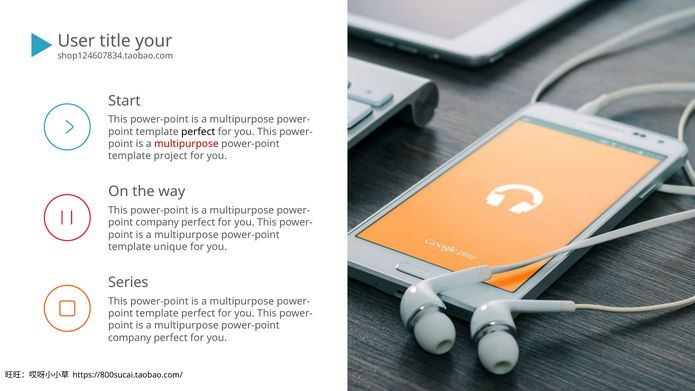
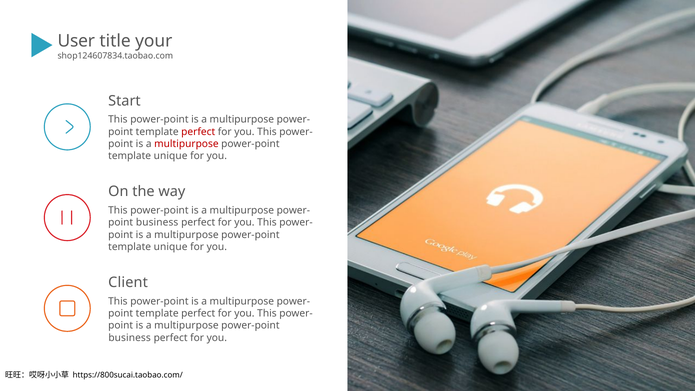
perfect colour: black -> red (198, 132)
project: project -> unique (171, 156)
company: company -> business (157, 223)
Series: Series -> Client (128, 282)
company: company -> business (130, 338)
